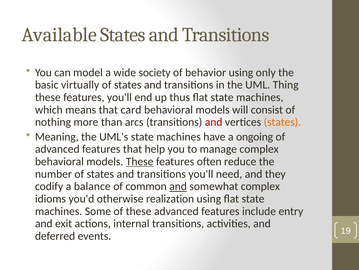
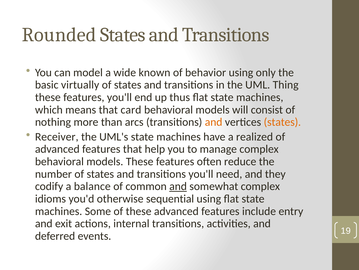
Available: Available -> Rounded (59, 35)
society: society -> known (155, 72)
and colour: red -> orange (214, 122)
Meaning: Meaning -> Receiver (57, 136)
ongoing: ongoing -> realized (255, 136)
These underline: present -> none (140, 161)
realization: realization -> sequential (170, 198)
